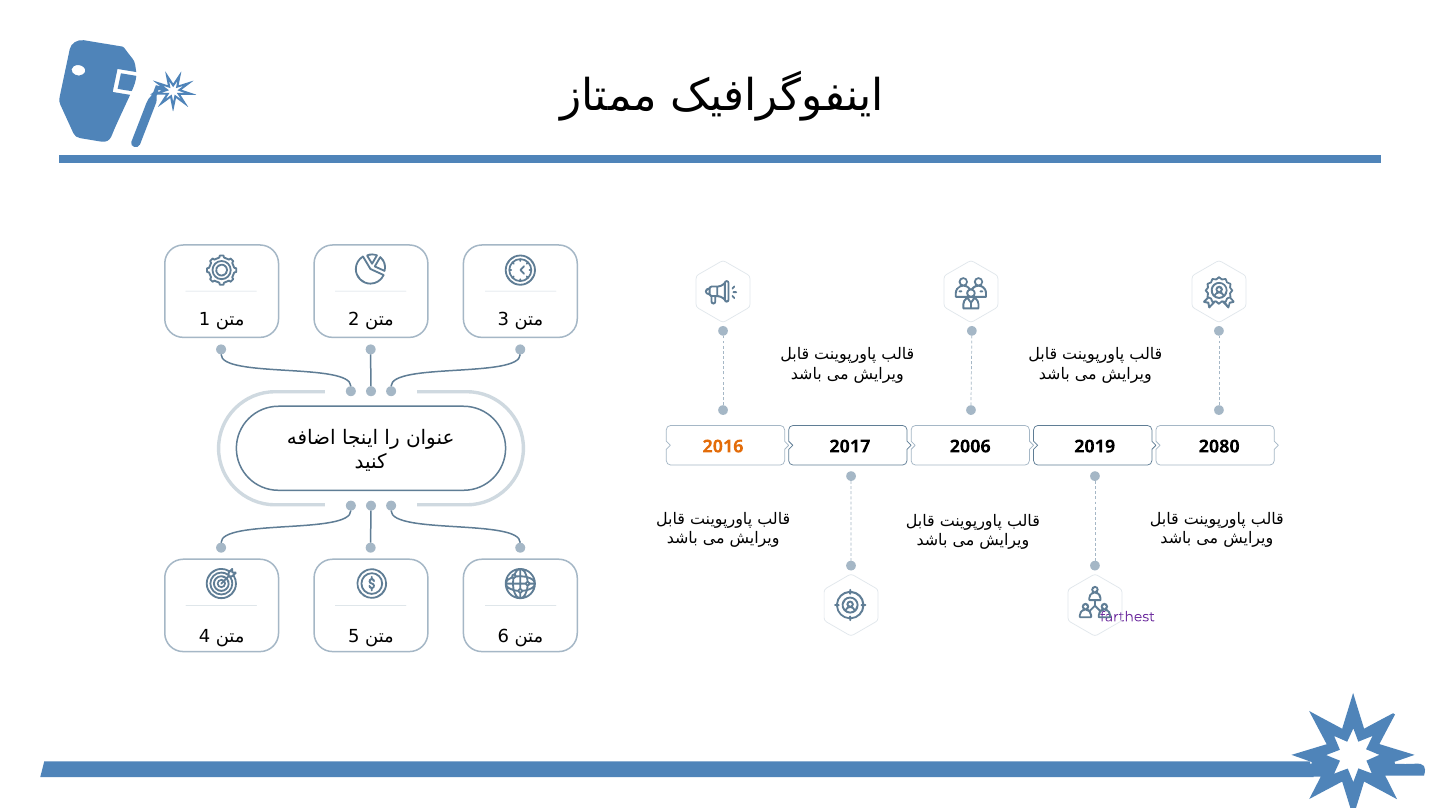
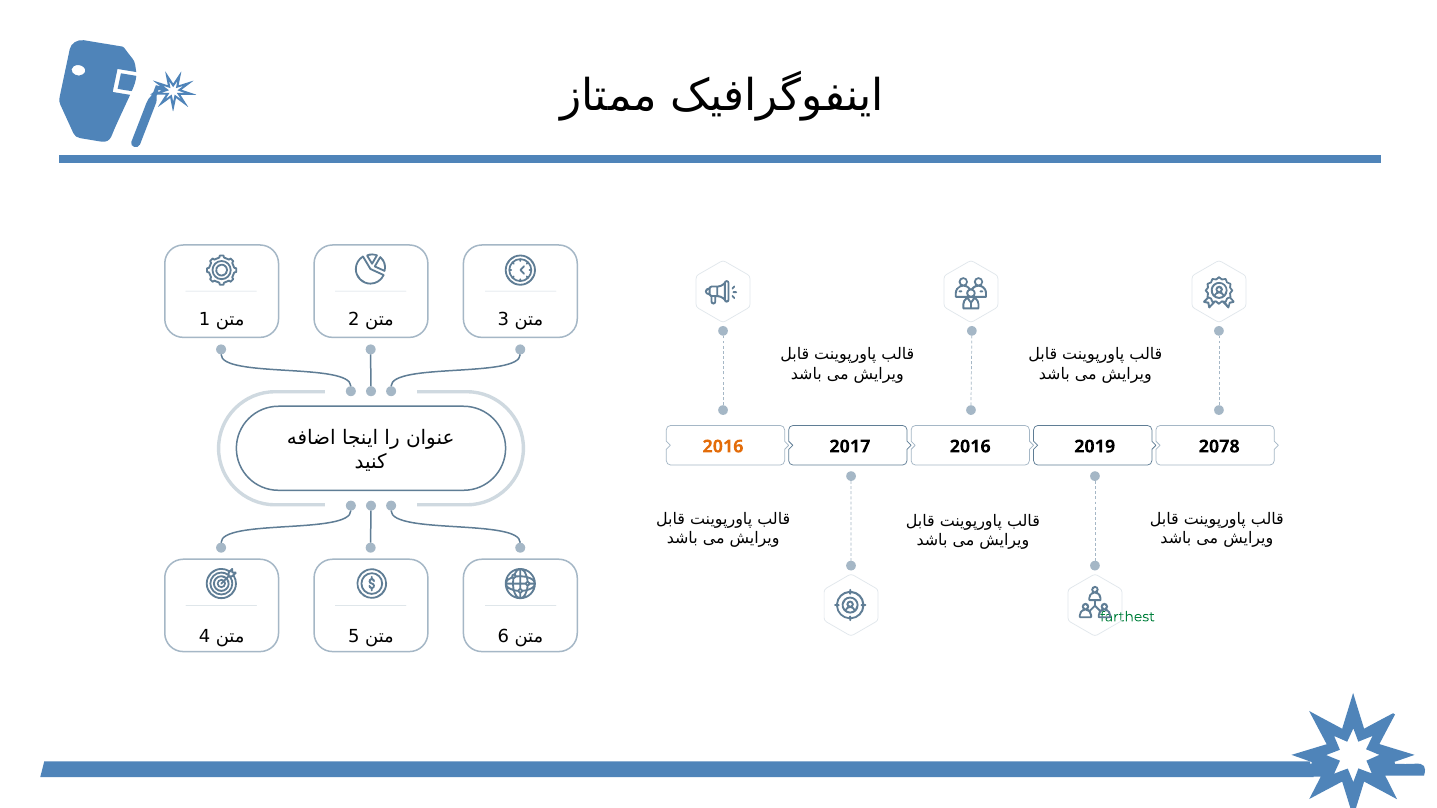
2017 2006: 2006 -> 2016 (970, 447)
2080: 2080 -> 2078 (1219, 447)
farthest colour: purple -> green (1127, 617)
